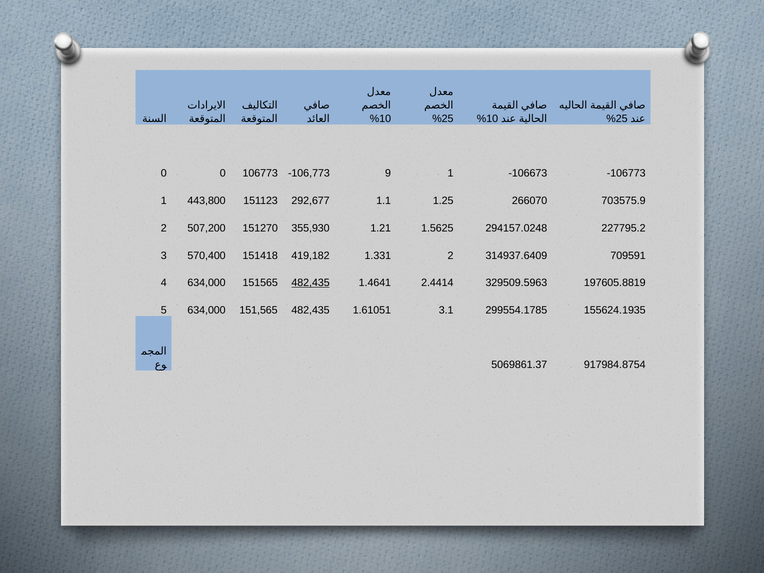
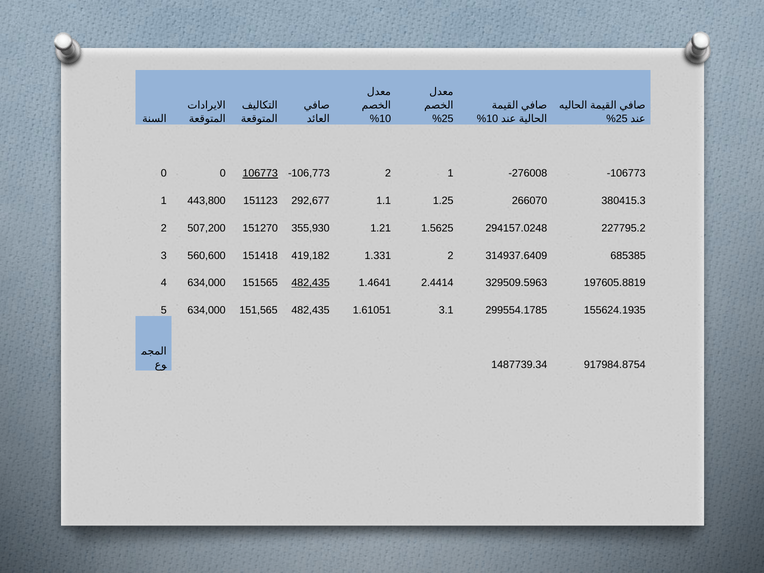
106773 underline: none -> present (260, 173)
-106,773 9: 9 -> 2 (388, 173)
-106673: -106673 -> -276008 (528, 173)
703575.9: 703575.9 -> 380415.3 (624, 201)
570,400: 570,400 -> 560,600 (207, 256)
709591: 709591 -> 685385 (628, 256)
5069861.37: 5069861.37 -> 1487739.34 (519, 365)
